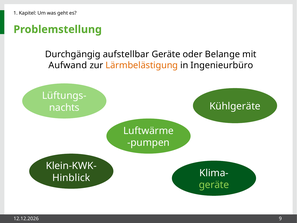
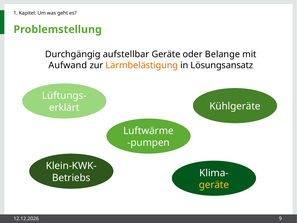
Ingenieurbüro: Ingenieurbüro -> Lösungsansatz (222, 65)
nachts: nachts -> erklärt (64, 107)
Hinblick: Hinblick -> Betriebs (71, 178)
geräte colour: light green -> yellow (214, 185)
